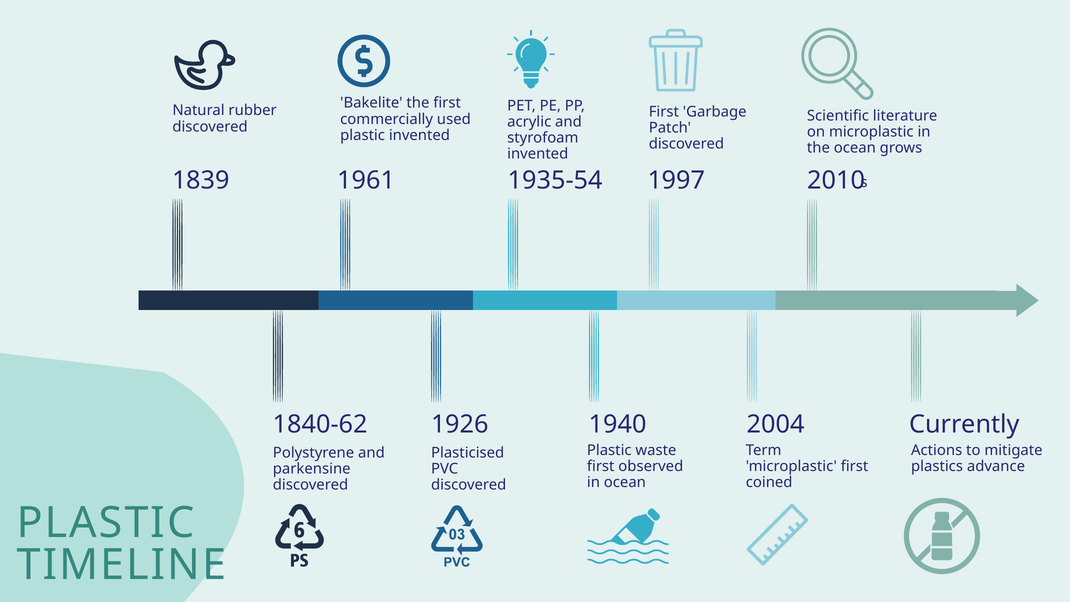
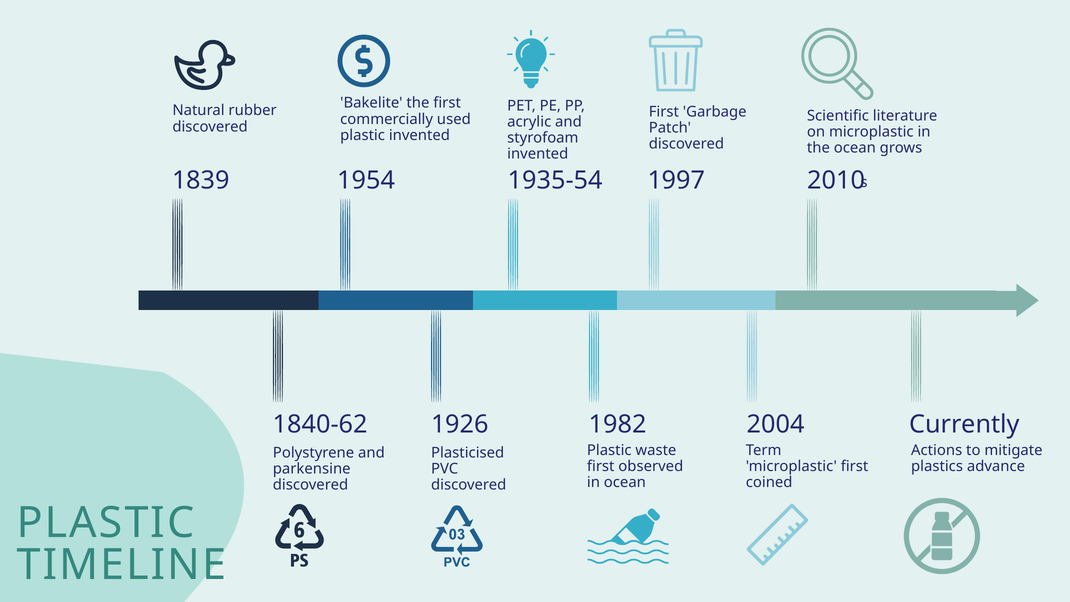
1961: 1961 -> 1954 (366, 180)
1940: 1940 -> 1982 (618, 424)
